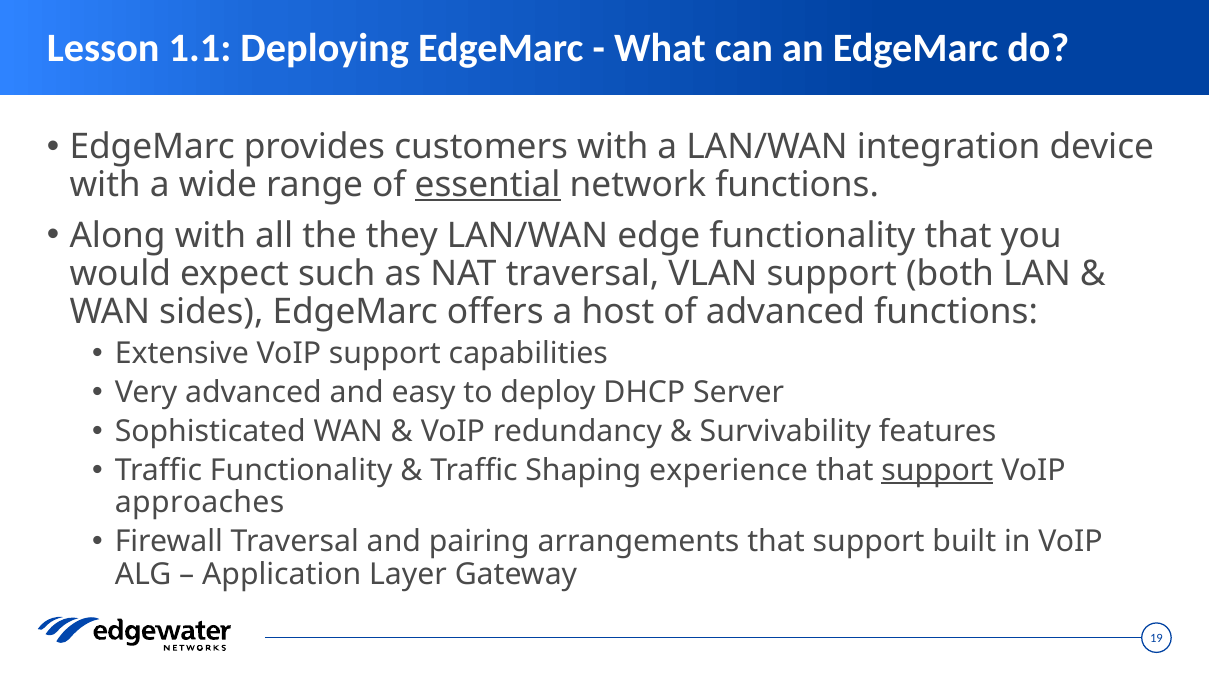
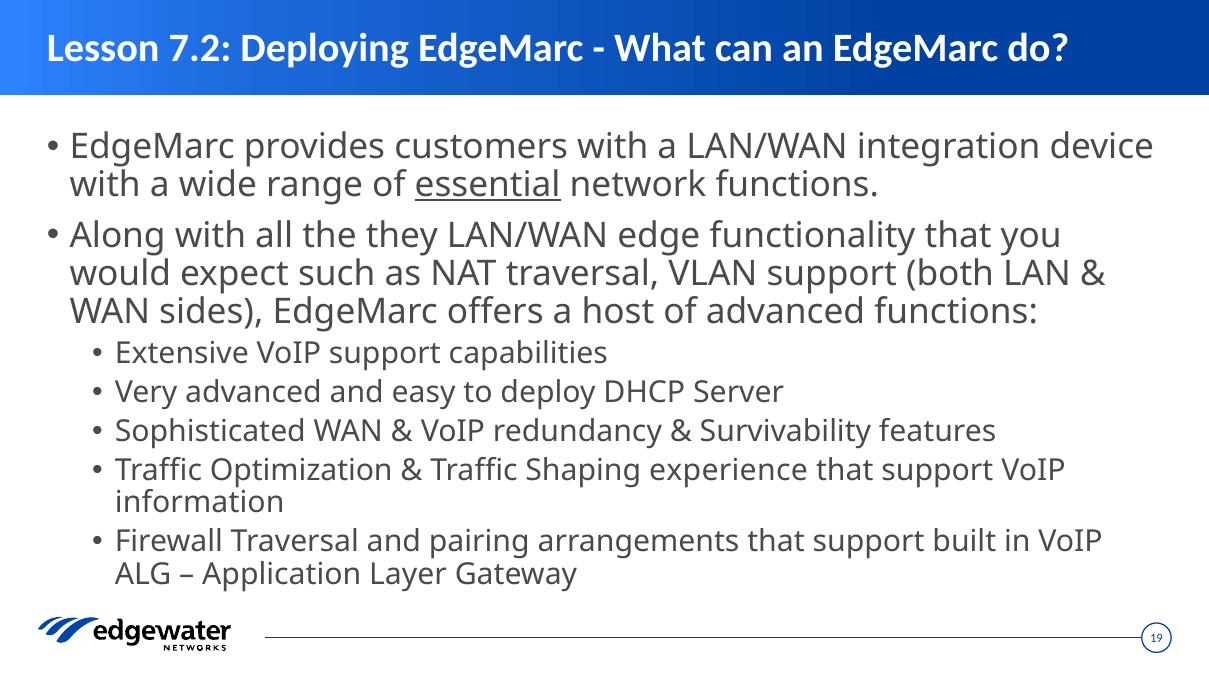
1.1: 1.1 -> 7.2 (200, 48)
Traffic Functionality: Functionality -> Optimization (301, 470)
support underline: present -> none (937, 470)
approaches: approaches -> information (200, 503)
